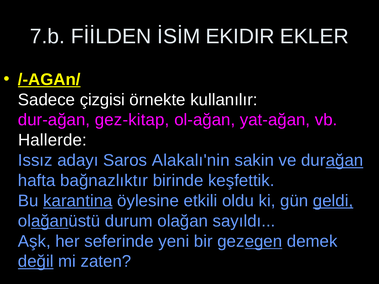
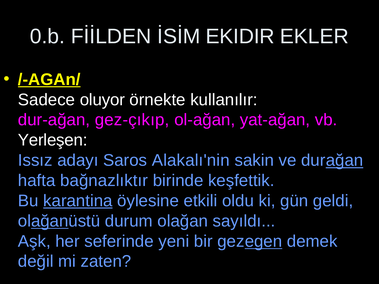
7.b: 7.b -> 0.b (47, 37)
çizgisi: çizgisi -> oluyor (102, 100)
gez-kitap: gez-kitap -> gez-çıkıp (132, 120)
Hallerde: Hallerde -> Yerleşen (53, 140)
geldi underline: present -> none (333, 201)
değil underline: present -> none (36, 262)
